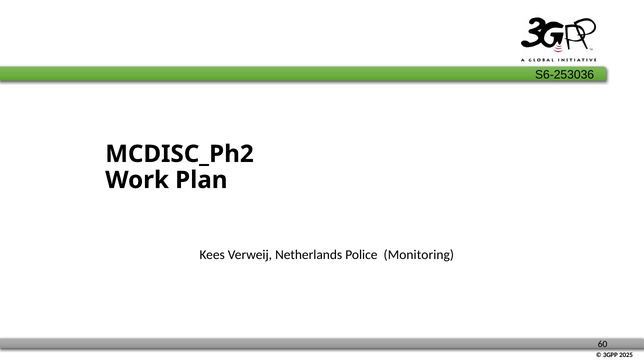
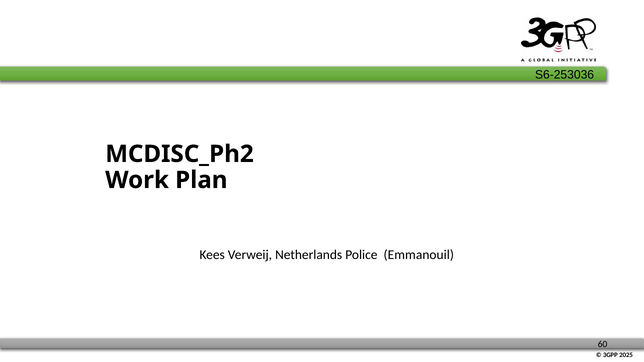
Monitoring: Monitoring -> Emmanouil (419, 255)
